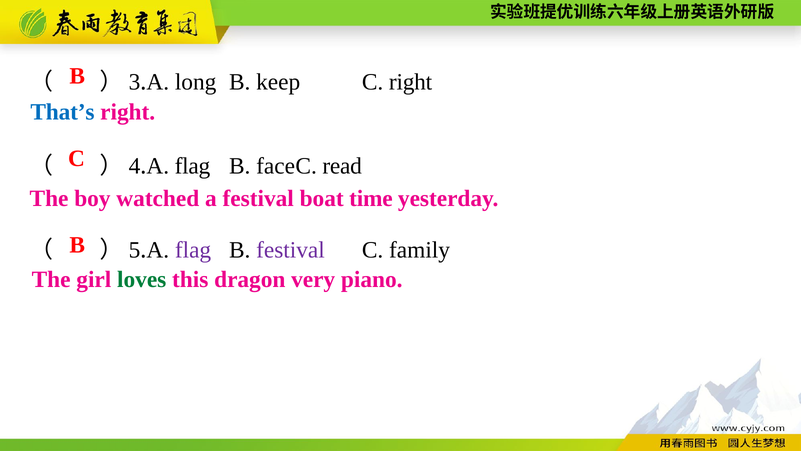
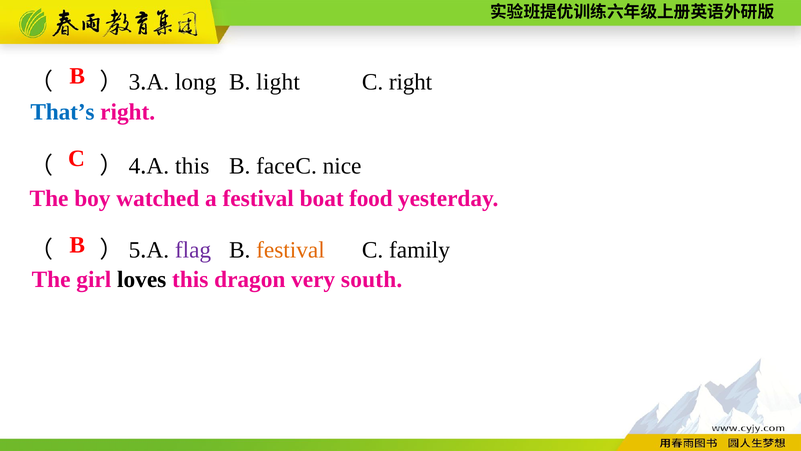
keep: keep -> light (278, 82)
flag: flag -> this (192, 166)
read: read -> nice (342, 166)
time: time -> food (371, 198)
festival colour: purple -> orange (290, 250)
loves colour: green -> black (142, 279)
piano: piano -> south (372, 279)
